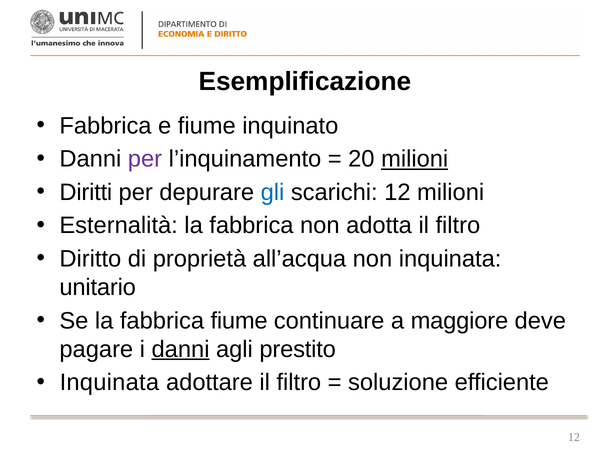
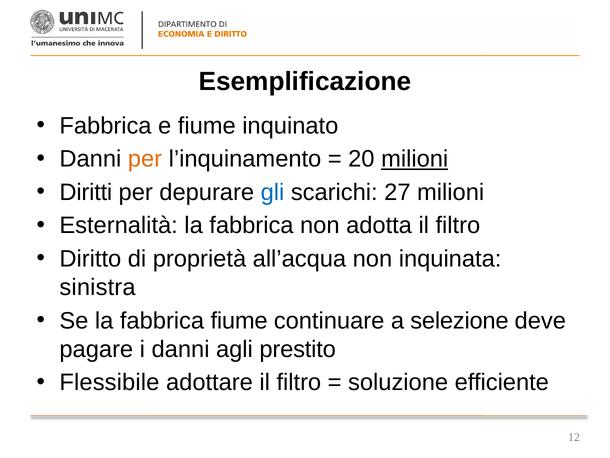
per colour: purple -> orange (145, 159)
scarichi 12: 12 -> 27 (397, 192)
unitario: unitario -> sinistra (98, 287)
maggiore: maggiore -> selezione (459, 320)
danni underline: present -> none (181, 349)
Inquinata: Inquinata -> Flessibile (109, 382)
